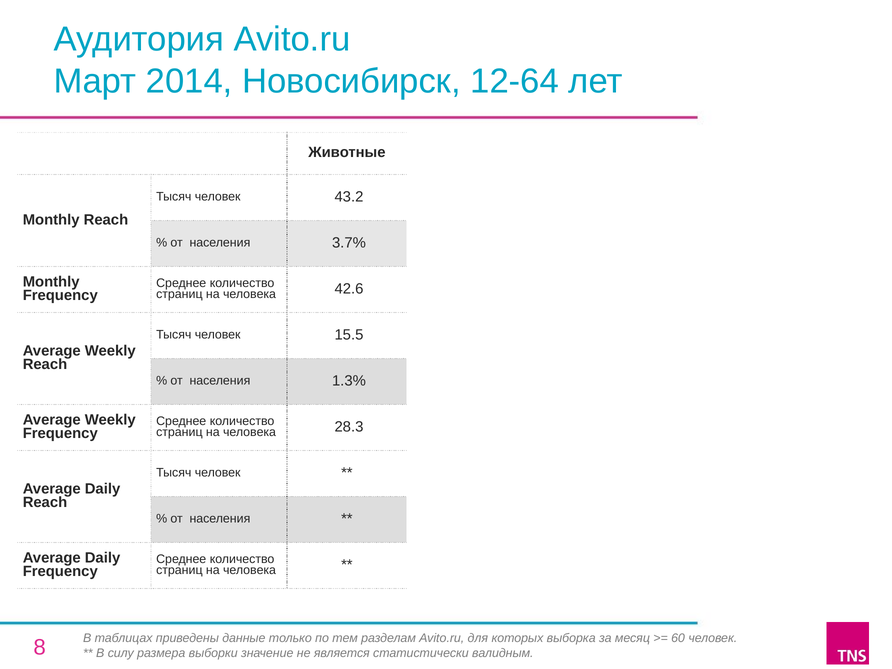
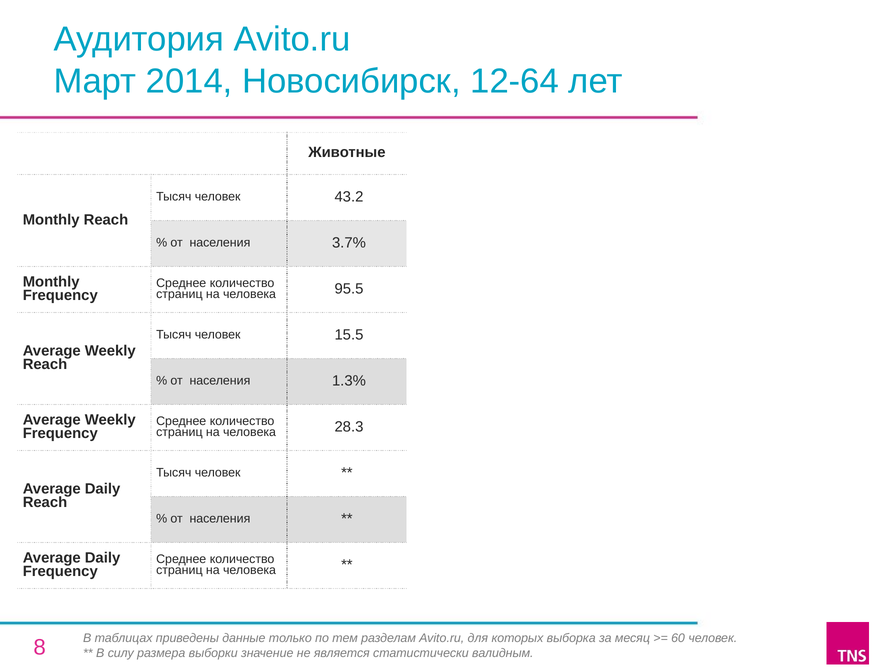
42.6: 42.6 -> 95.5 (349, 289)
